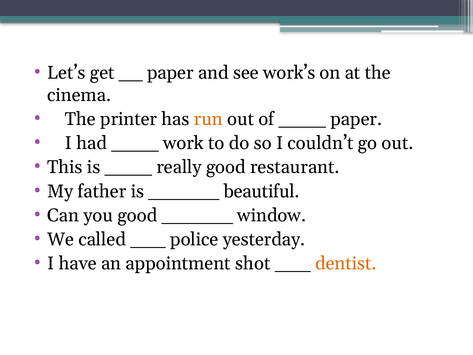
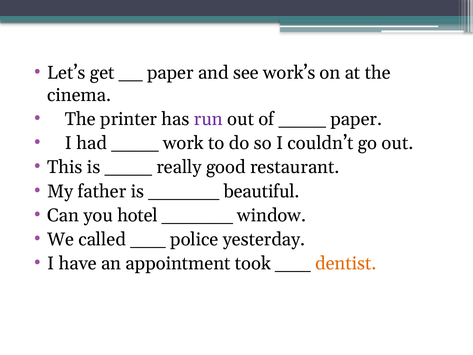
run colour: orange -> purple (208, 119)
you good: good -> hotel (138, 215)
shot: shot -> took (253, 263)
